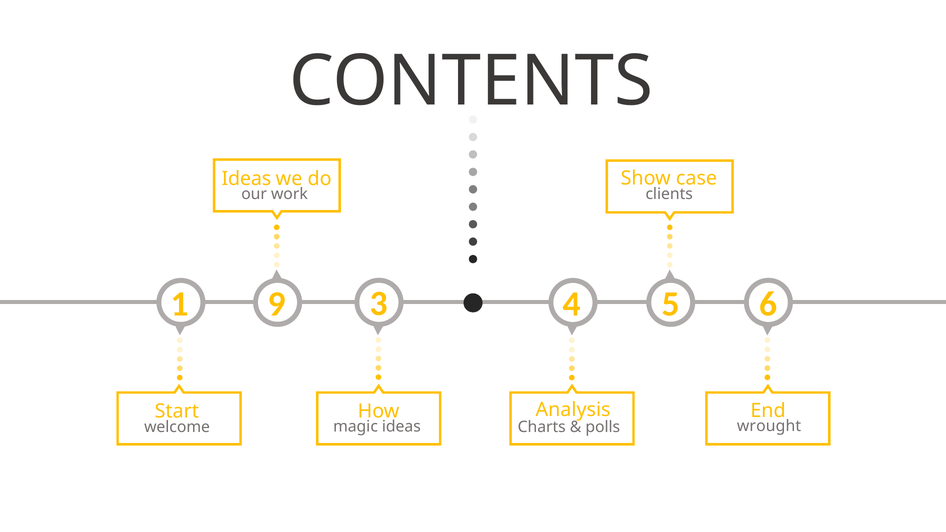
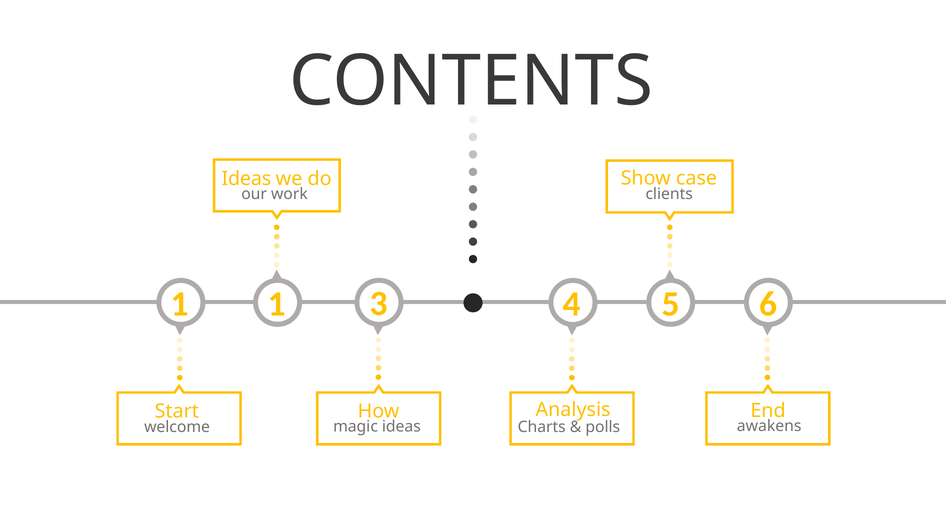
1 9: 9 -> 1 (277, 304)
wrought: wrought -> awakens (769, 426)
